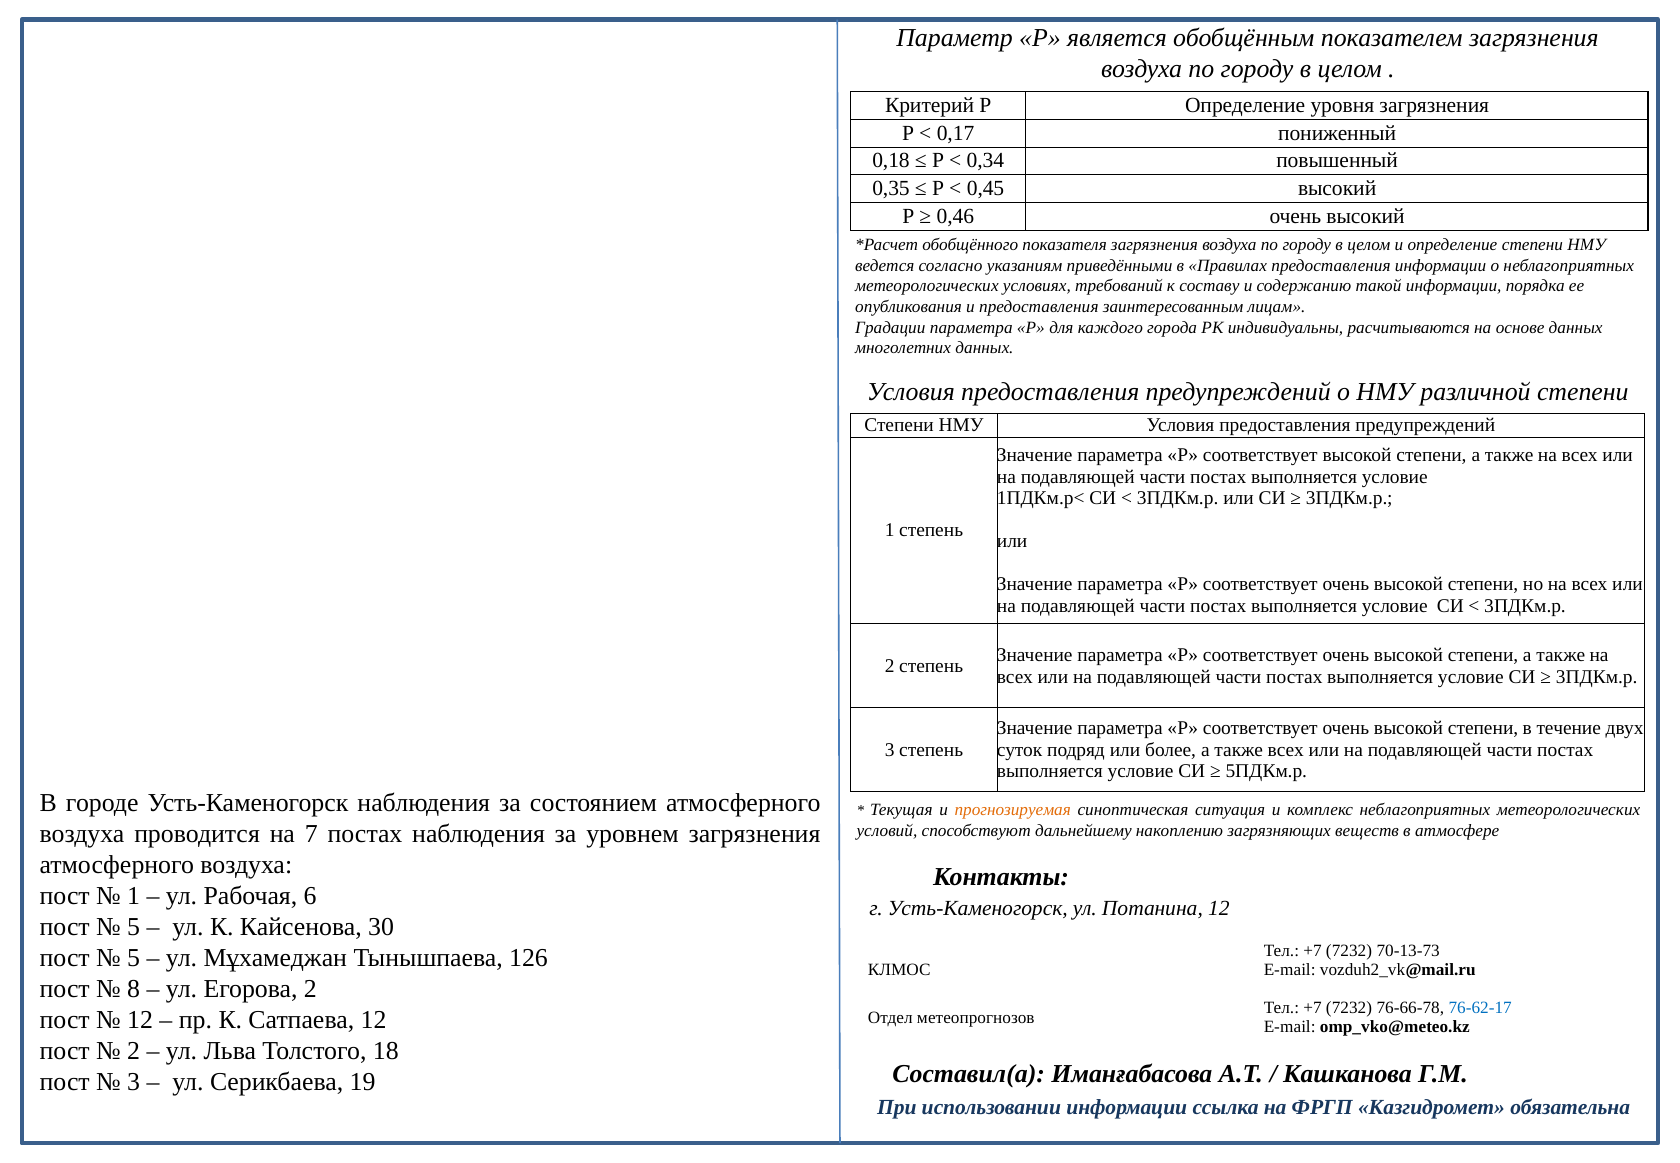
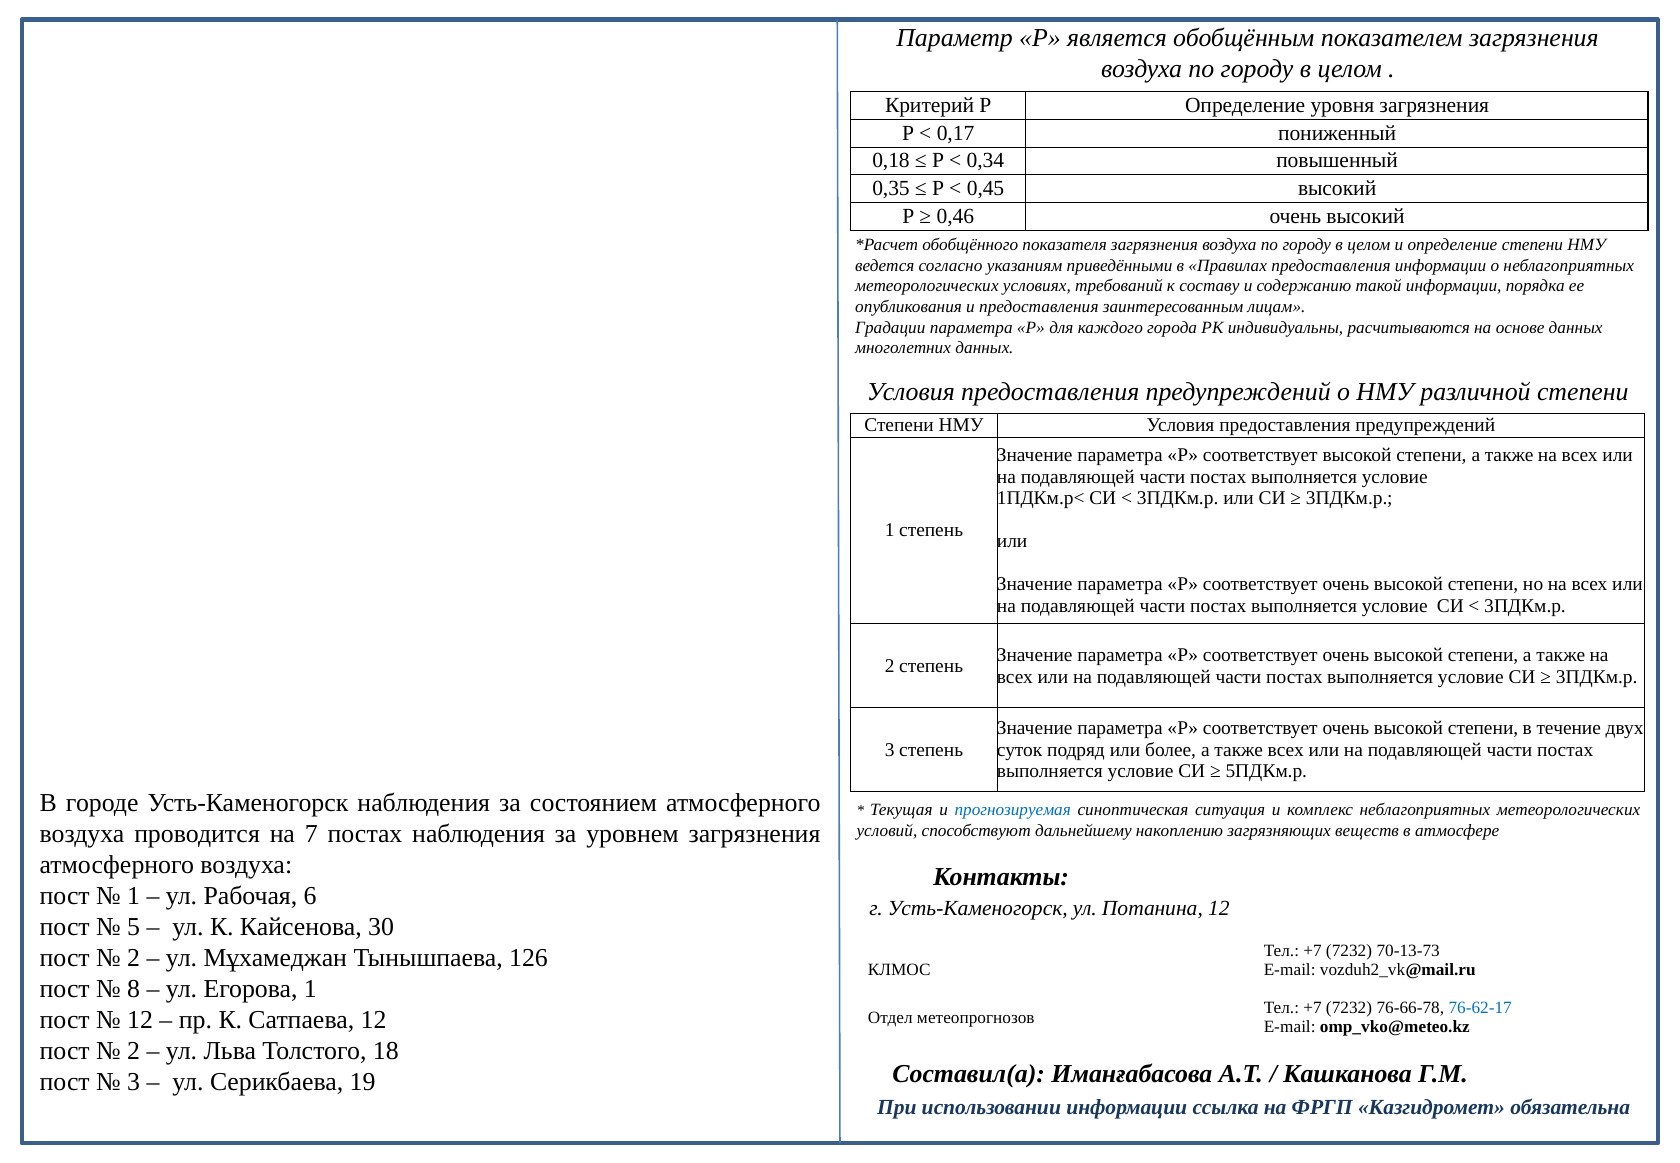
прогнозируемая colour: orange -> blue (1013, 810)
5: 5 -> 2 (134, 958)
Егорова 2: 2 -> 1 (310, 989)
